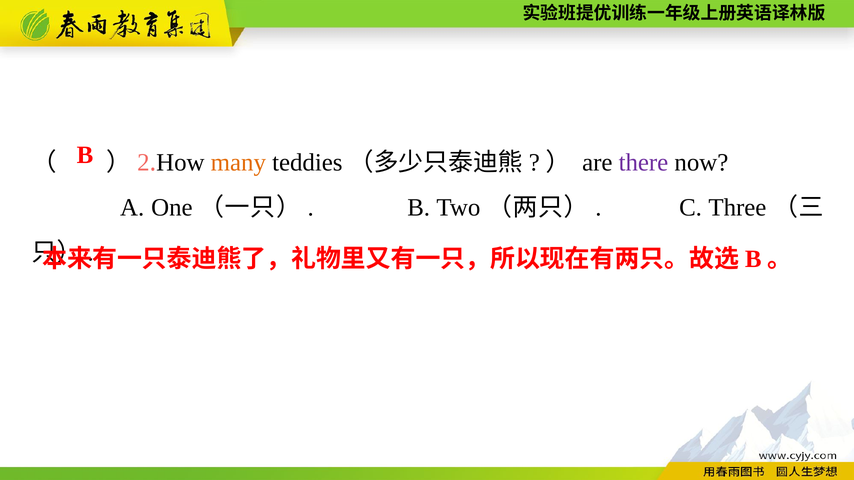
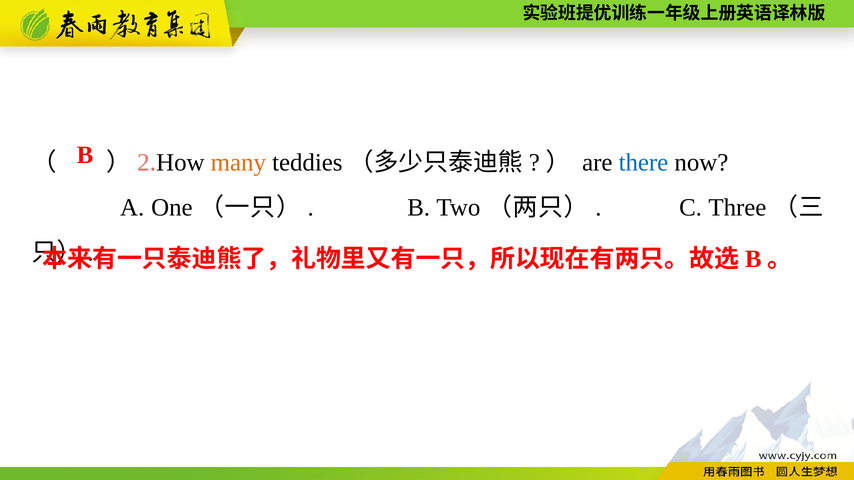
there colour: purple -> blue (643, 163)
